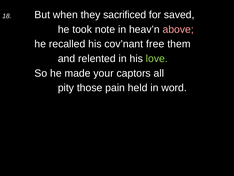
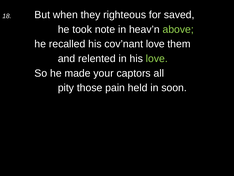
sacrificed: sacrificed -> righteous (125, 15)
above colour: pink -> light green (178, 29)
cov’nant free: free -> love (155, 44)
word: word -> soon (174, 88)
